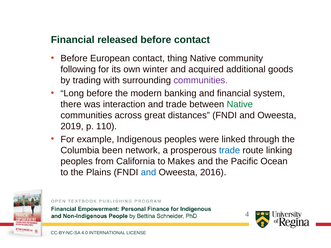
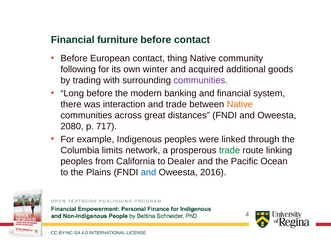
released: released -> furniture (118, 40)
Native colour: green -> orange (240, 104)
2019: 2019 -> 2080 (72, 126)
110: 110 -> 717 (106, 126)
been: been -> limits (112, 150)
trade colour: blue -> green (230, 150)
Makes: Makes -> Dealer (181, 161)
